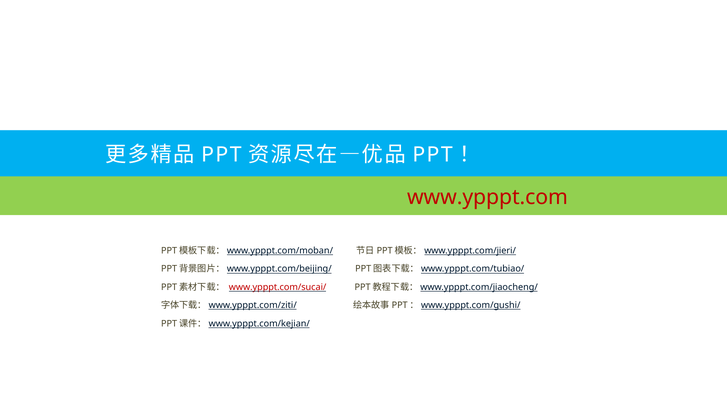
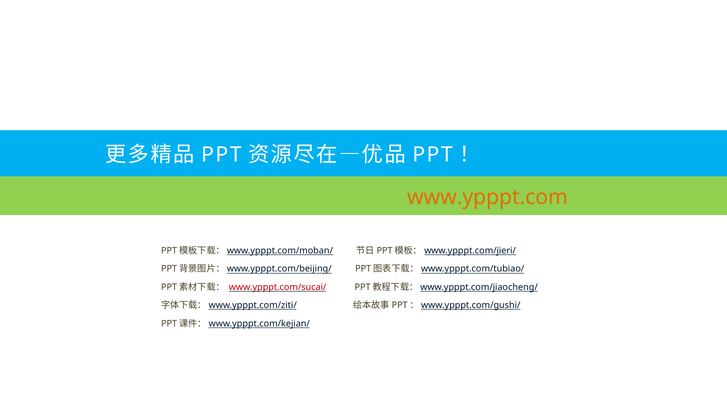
www.ypppt.com colour: red -> orange (487, 197)
